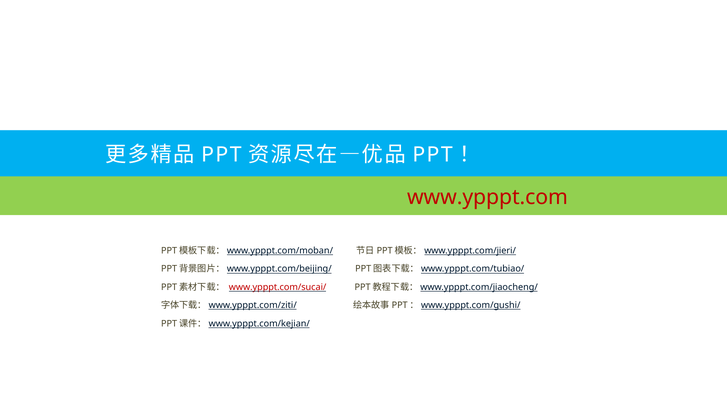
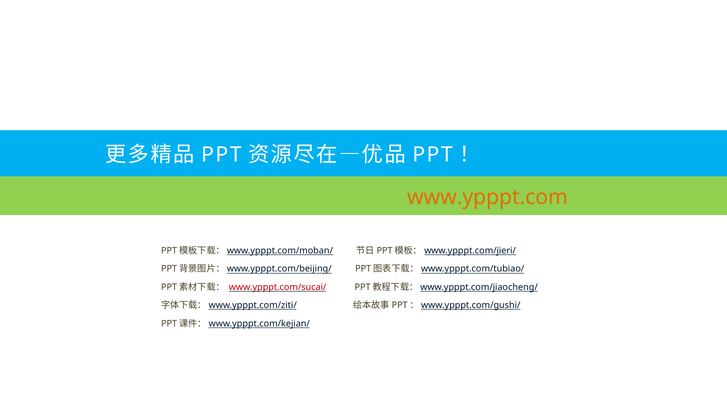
www.ypppt.com colour: red -> orange (487, 197)
